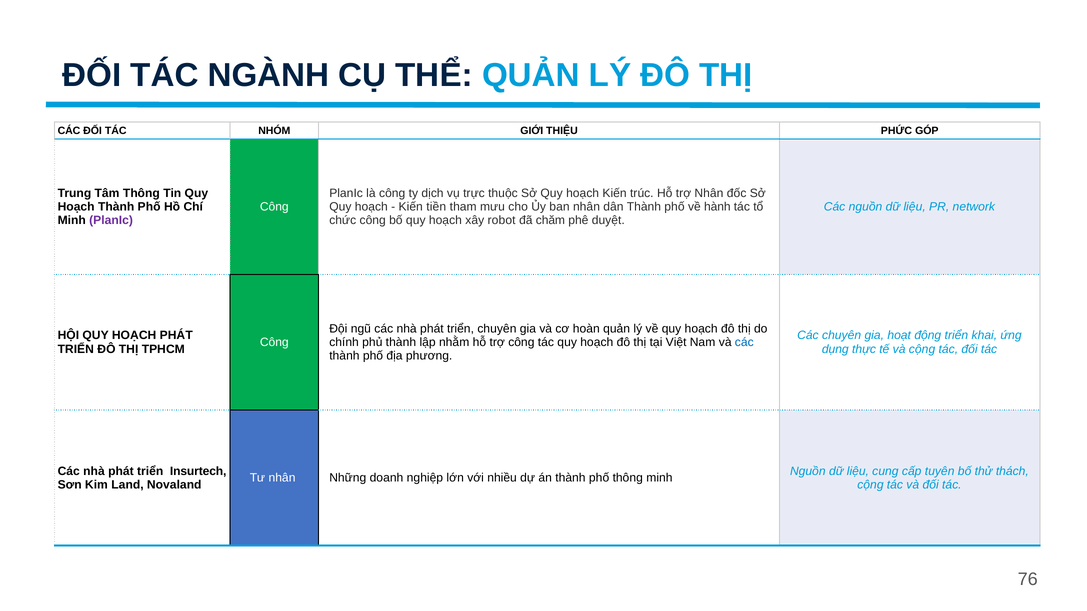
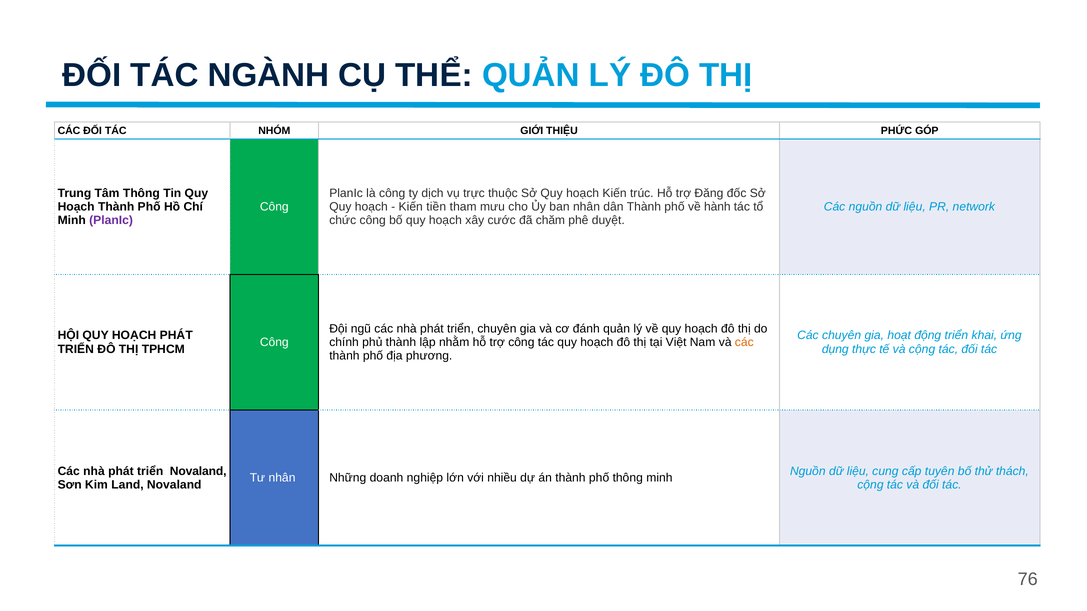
trợ Nhân: Nhân -> Đăng (709, 193)
robot: robot -> cước (502, 221)
hoàn: hoàn -> đánh (586, 329)
các colour: blue -> orange (744, 343)
triển Insurtech: Insurtech -> Novaland (198, 471)
